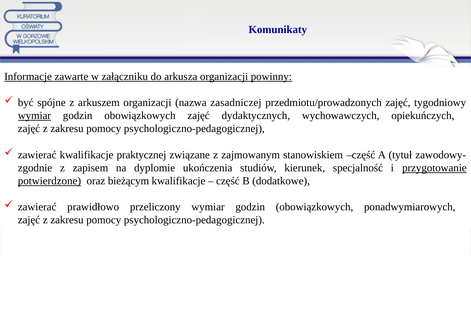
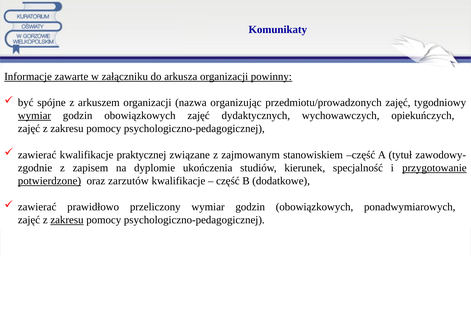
zasadniczej: zasadniczej -> organizując (236, 103)
bieżącym: bieżącym -> zarzutów (128, 181)
zakresu underline: none -> present (67, 220)
